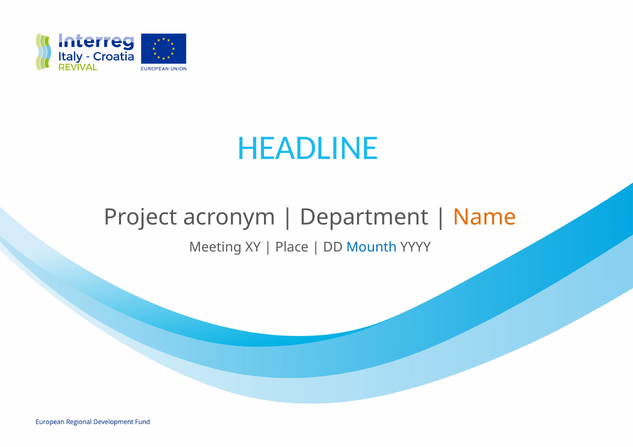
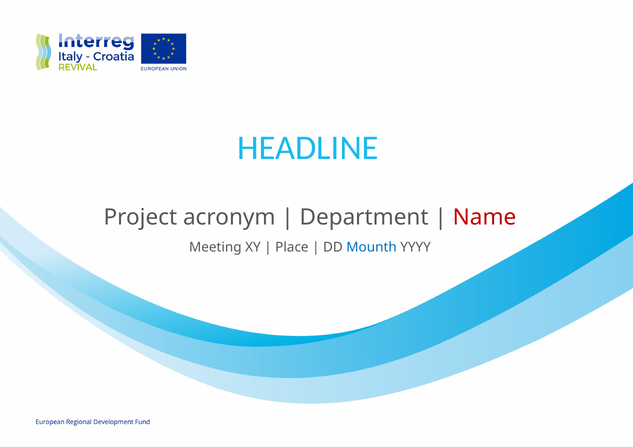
Name colour: orange -> red (485, 218)
